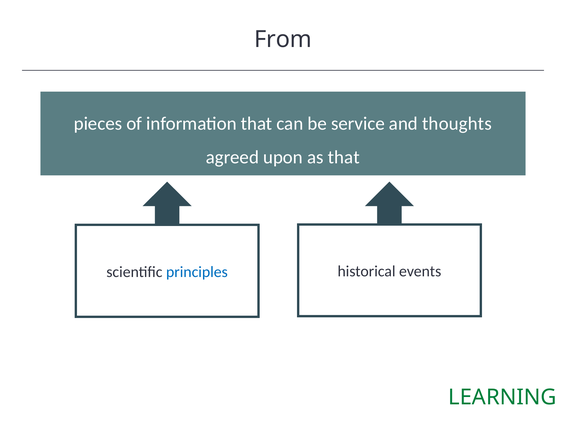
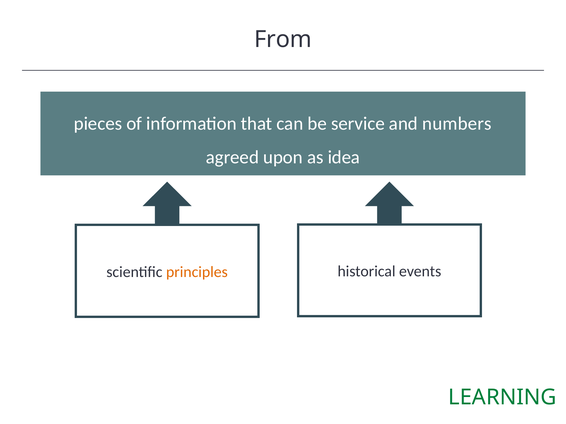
thoughts: thoughts -> numbers (457, 124)
as that: that -> idea (344, 158)
principles colour: blue -> orange (197, 272)
